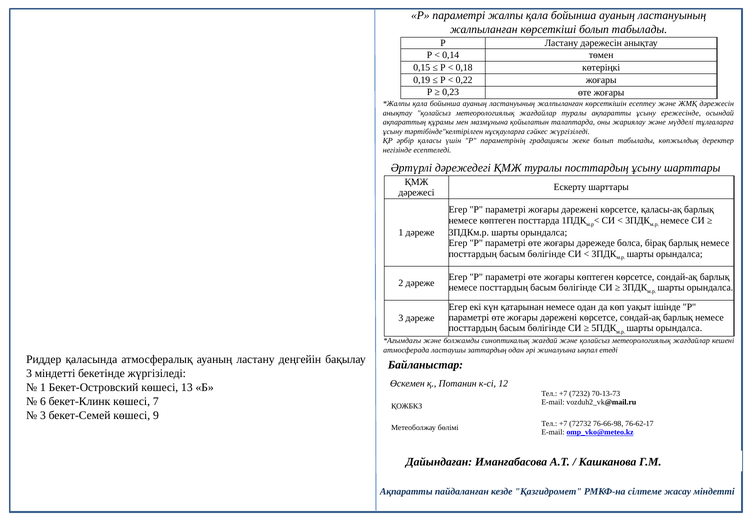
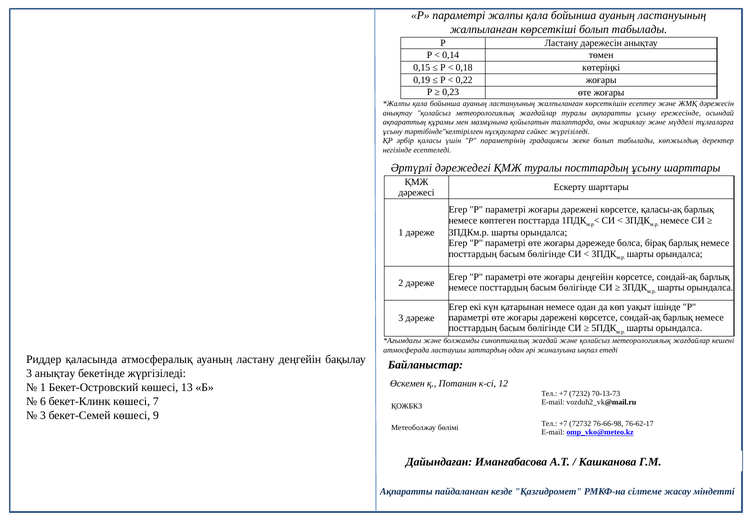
жоғары көптеген: көптеген -> деңгейін (595, 277)
3 міндетті: міндетті -> анықтау (55, 373)
